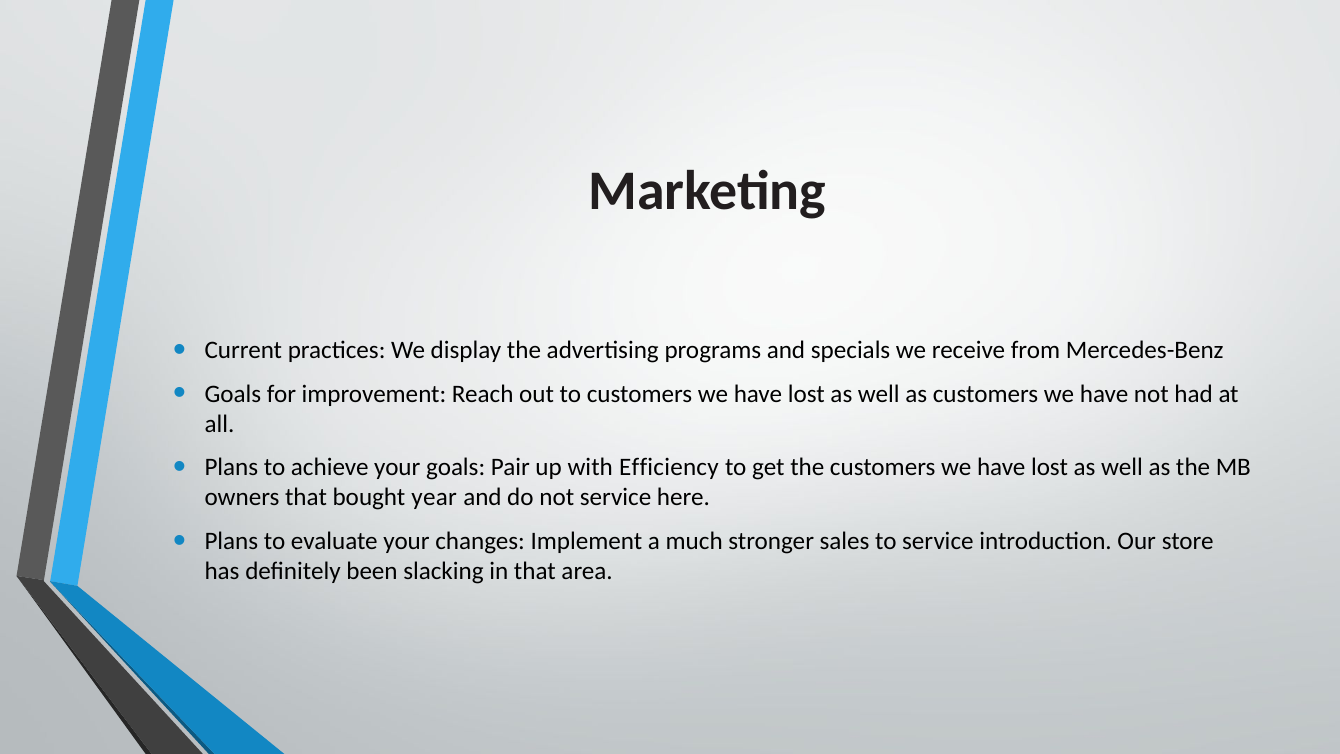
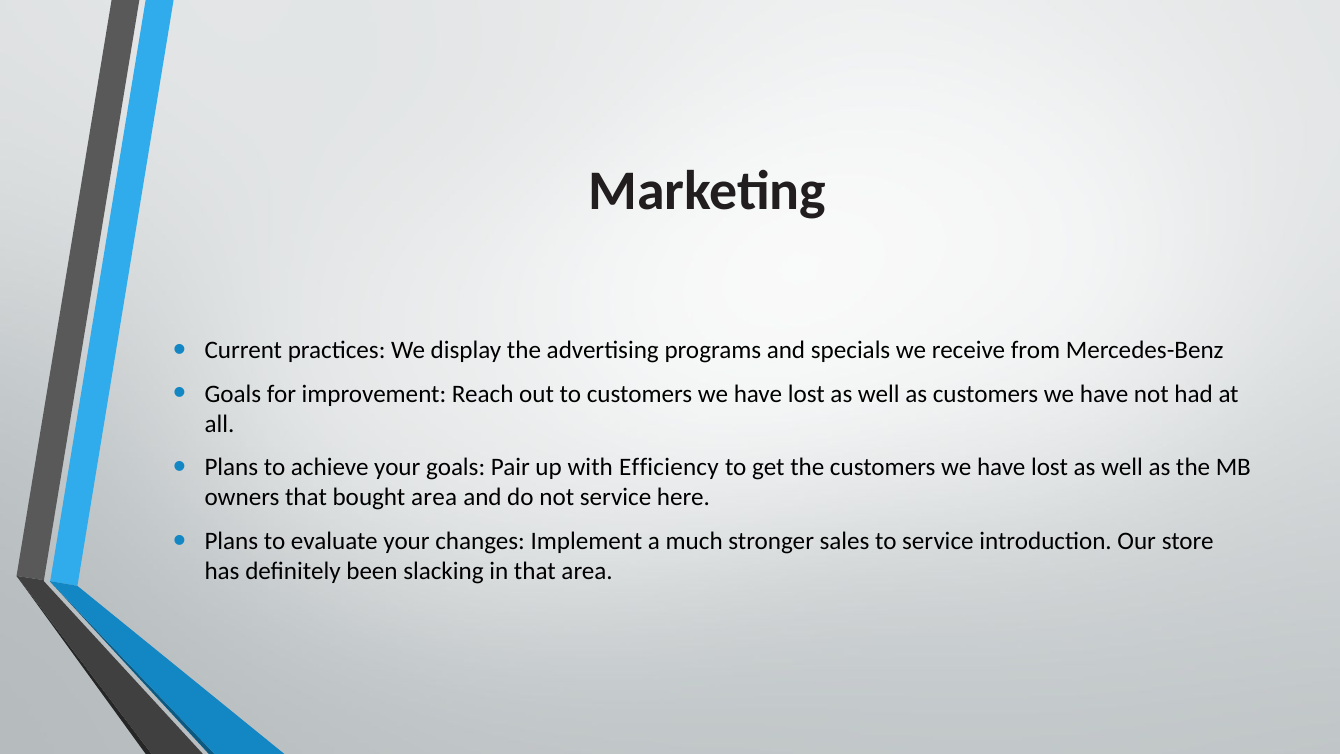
bought year: year -> area (434, 498)
